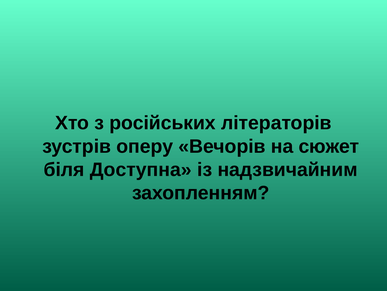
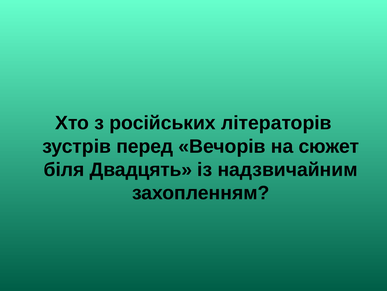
оперу: оперу -> перед (145, 146)
Доступна: Доступна -> Двадцять (141, 169)
